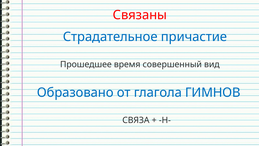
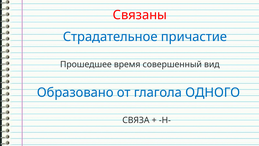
ГИМНОВ: ГИМНОВ -> ОДНОГО (213, 92)
